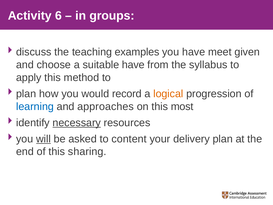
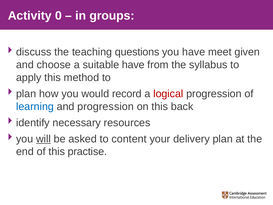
6: 6 -> 0 (58, 16)
examples: examples -> questions (137, 52)
logical colour: orange -> red (168, 94)
and approaches: approaches -> progression (106, 106)
most: most -> back (182, 106)
necessary underline: present -> none (77, 123)
sharing: sharing -> practise (87, 151)
